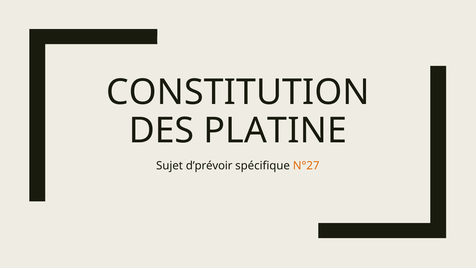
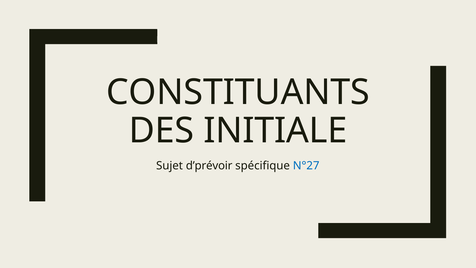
CONSTITUTION: CONSTITUTION -> CONSTITUANTS (238, 92)
PLATINE: PLATINE -> INITIALE (275, 131)
N°27 colour: orange -> blue (306, 166)
